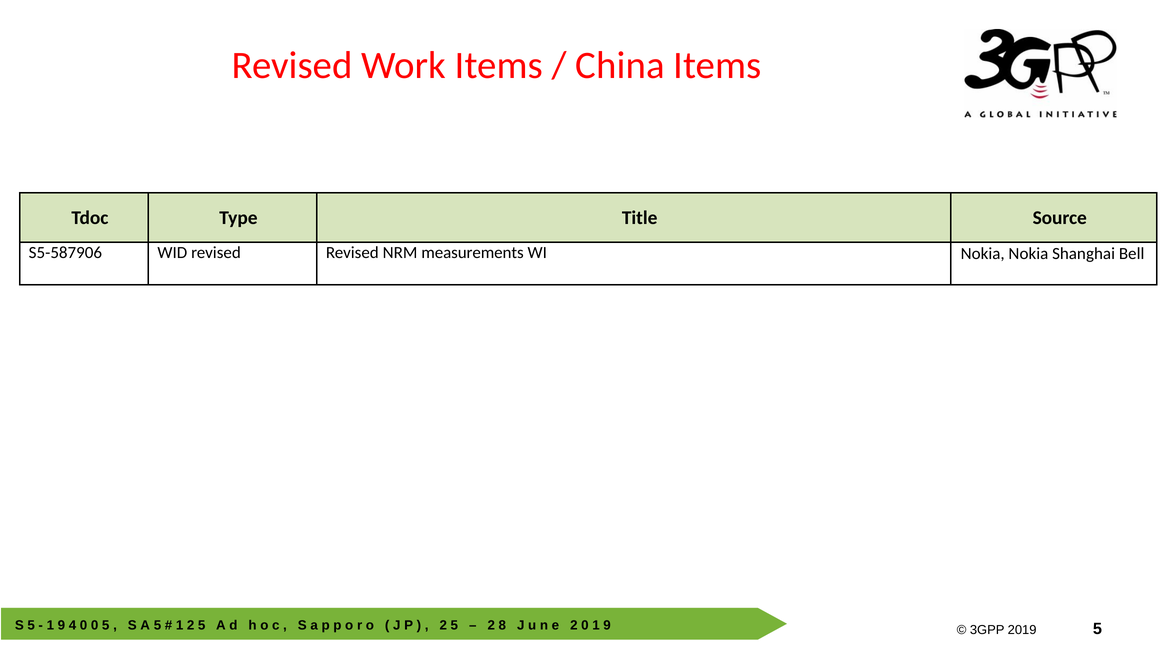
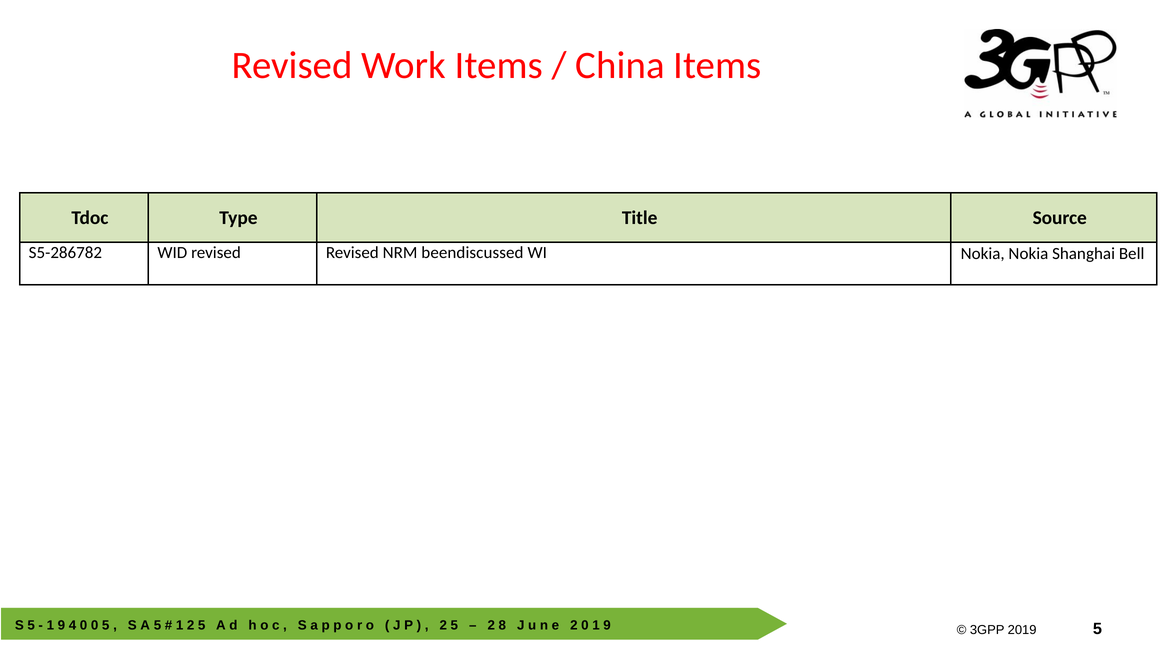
S5-587906: S5-587906 -> S5-286782 (65, 253)
measurements: measurements -> beendiscussed (472, 253)
